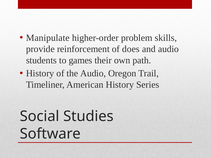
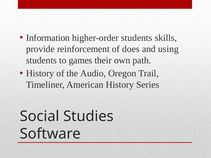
Manipulate: Manipulate -> Information (48, 38)
higher-order problem: problem -> students (137, 38)
and audio: audio -> using (168, 49)
